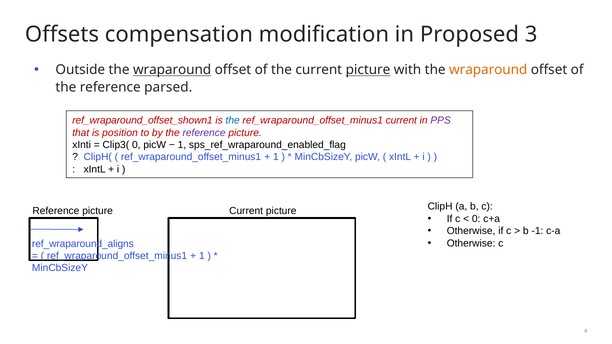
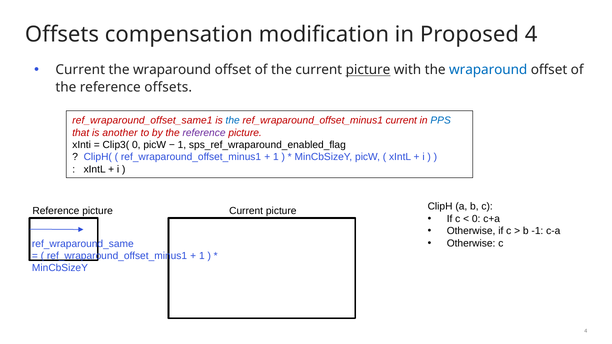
Proposed 3: 3 -> 4 (531, 34)
Outside: Outside -> Current (80, 70)
wraparound underline: present -> none (172, 70)
wraparound colour: orange -> blue (488, 70)
reference parsed: parsed -> offsets (168, 87)
ref_wraparound_offset_shown1: ref_wraparound_offset_shown1 -> ref_wraparound_offset_same1 (142, 121)
PPS colour: purple -> blue (441, 121)
position: position -> another (120, 133)
ref_wraparound_aligns: ref_wraparound_aligns -> ref_wraparound_same (83, 244)
